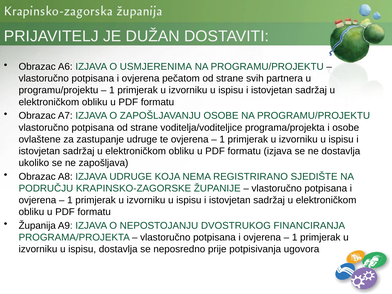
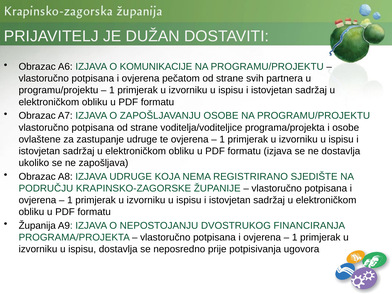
USMJERENIMA: USMJERENIMA -> KOMUNIKACIJE (156, 67)
